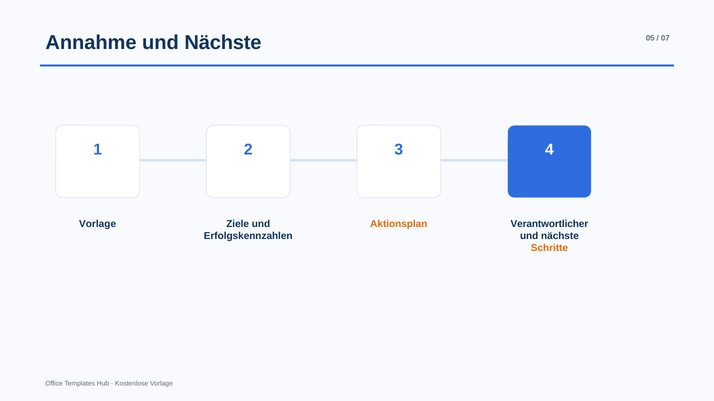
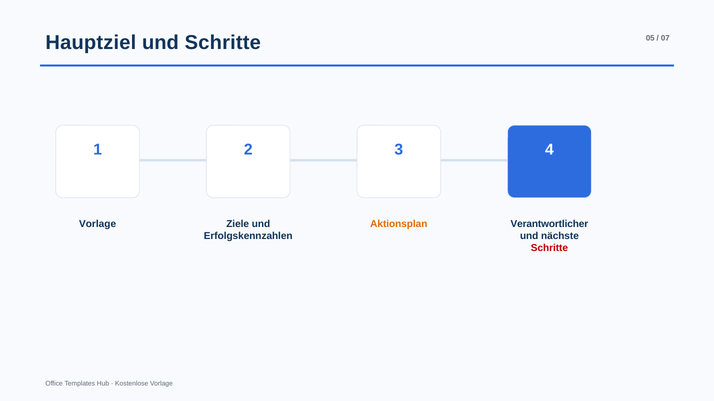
Annahme: Annahme -> Hauptziel (91, 43)
Nächste: Nächste -> Schritte (223, 43)
Schritte colour: orange -> red (549, 248)
